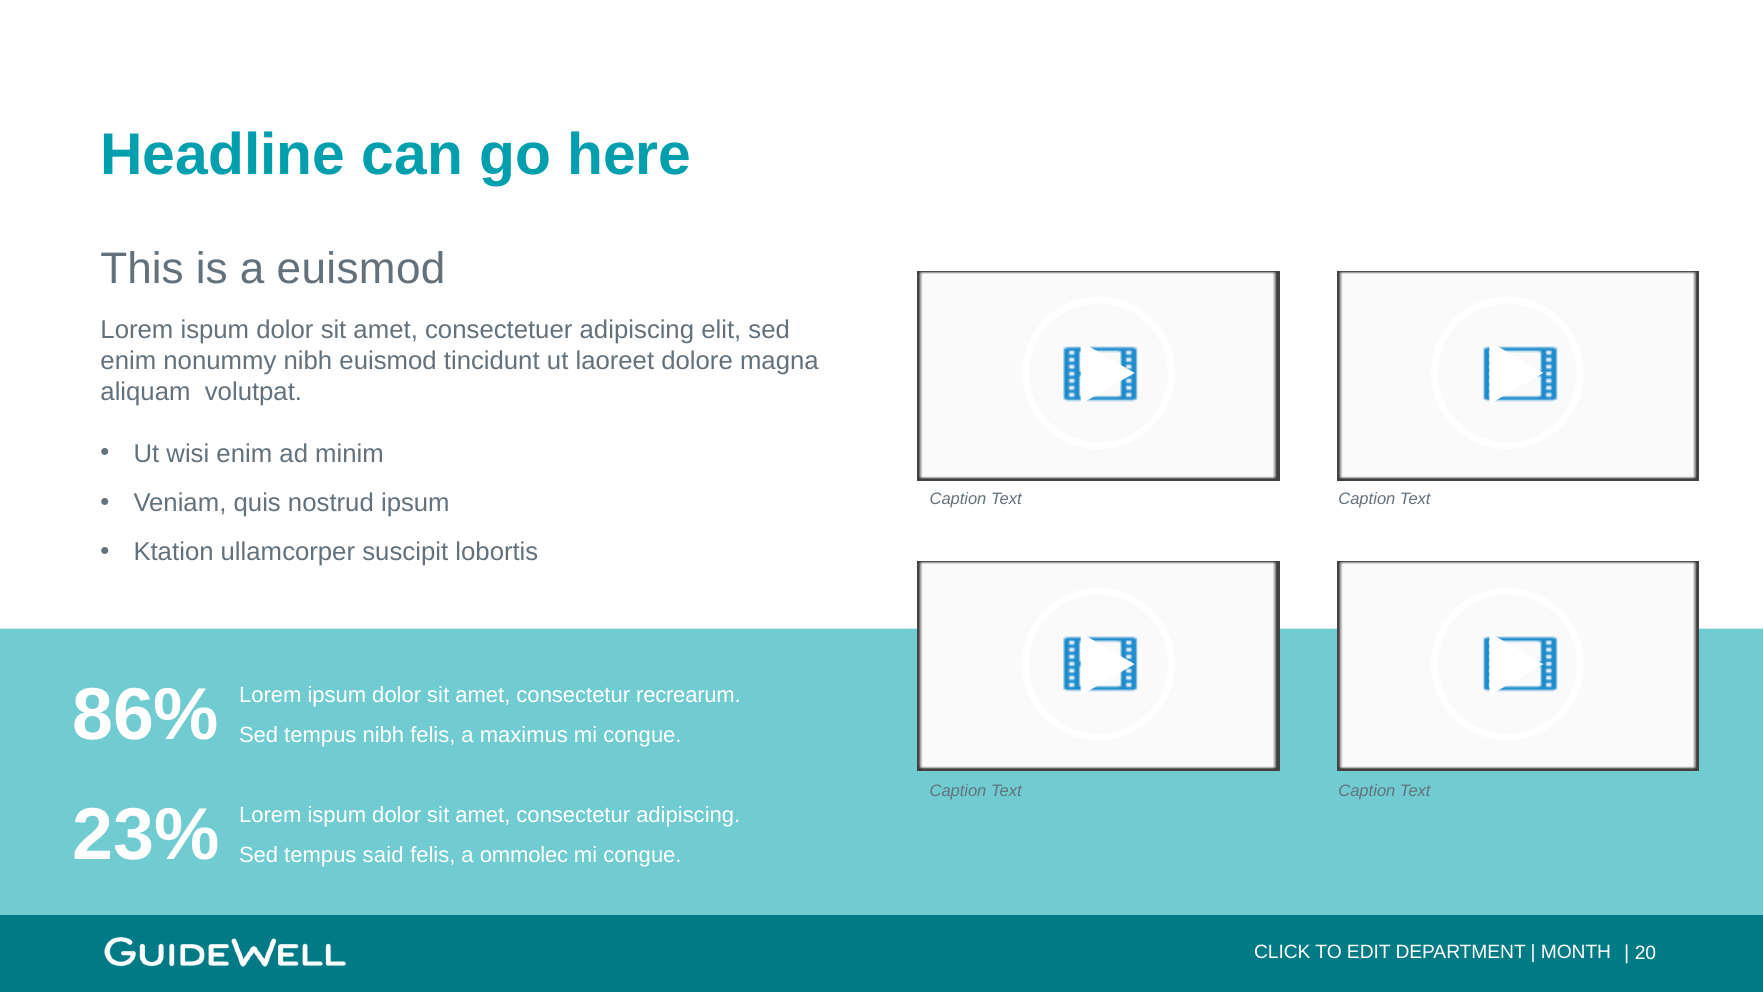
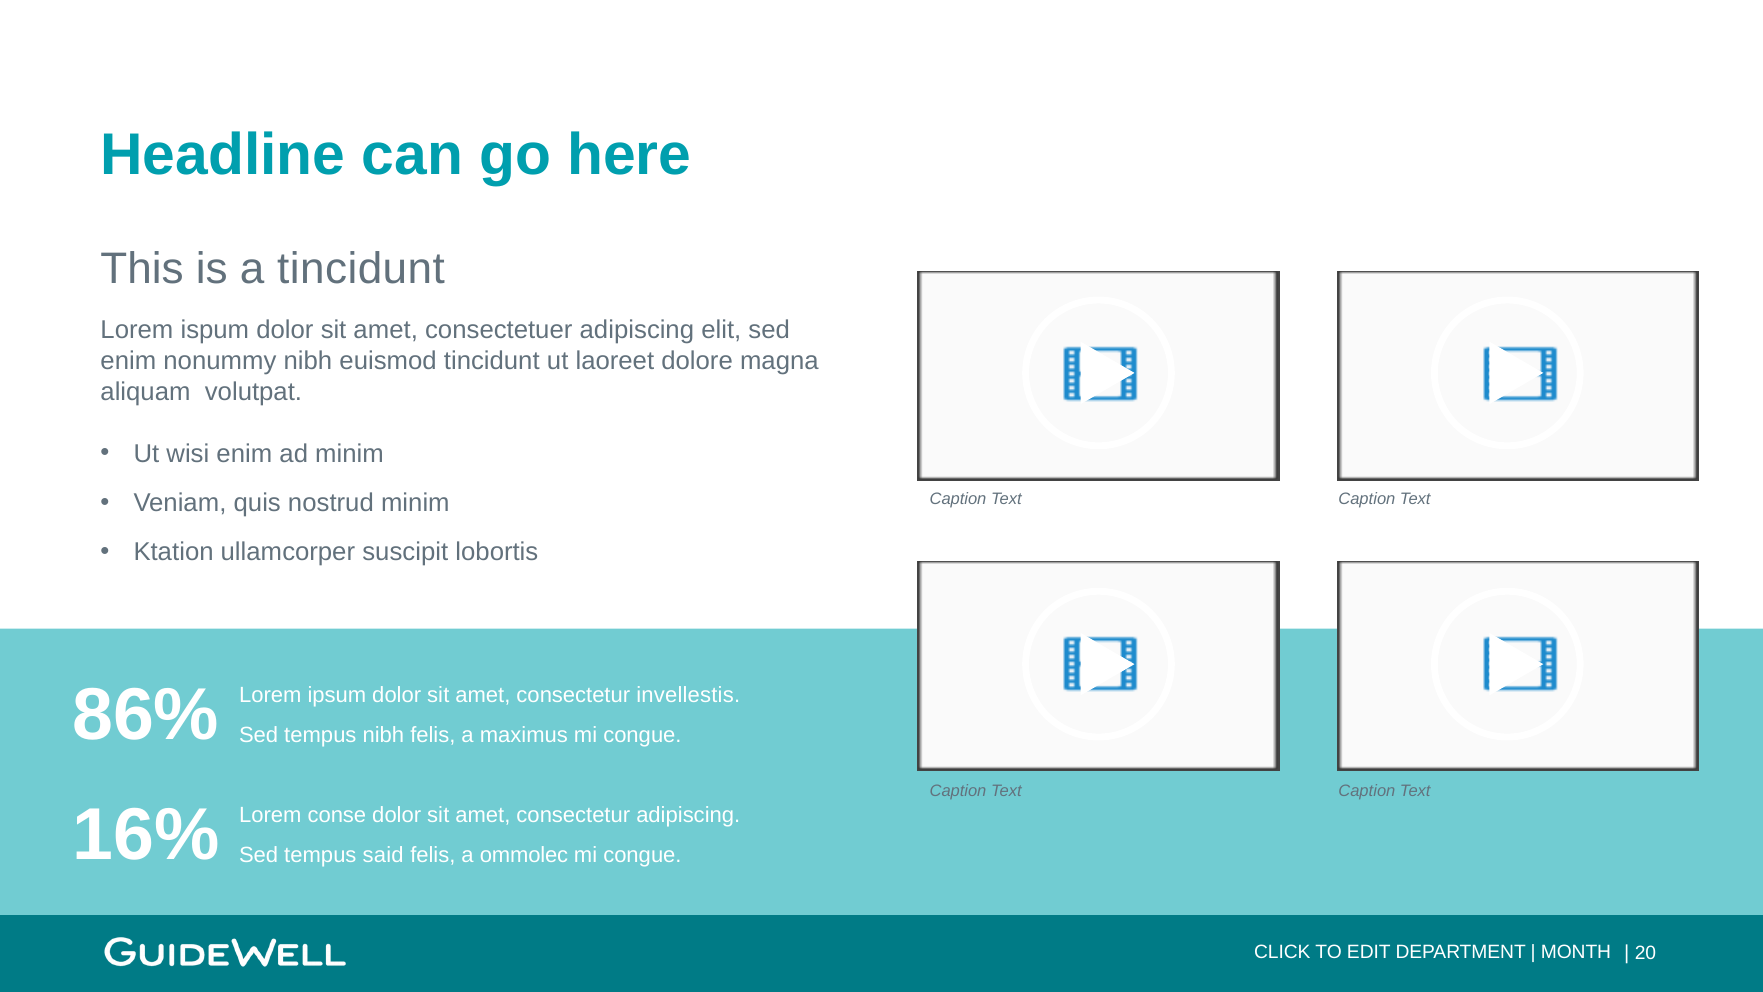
a euismod: euismod -> tincidunt (361, 269)
nostrud ipsum: ipsum -> minim (415, 503)
recrearum: recrearum -> invellestis (688, 695)
23%: 23% -> 16% (146, 835)
ispum: ispum -> conse (337, 815)
